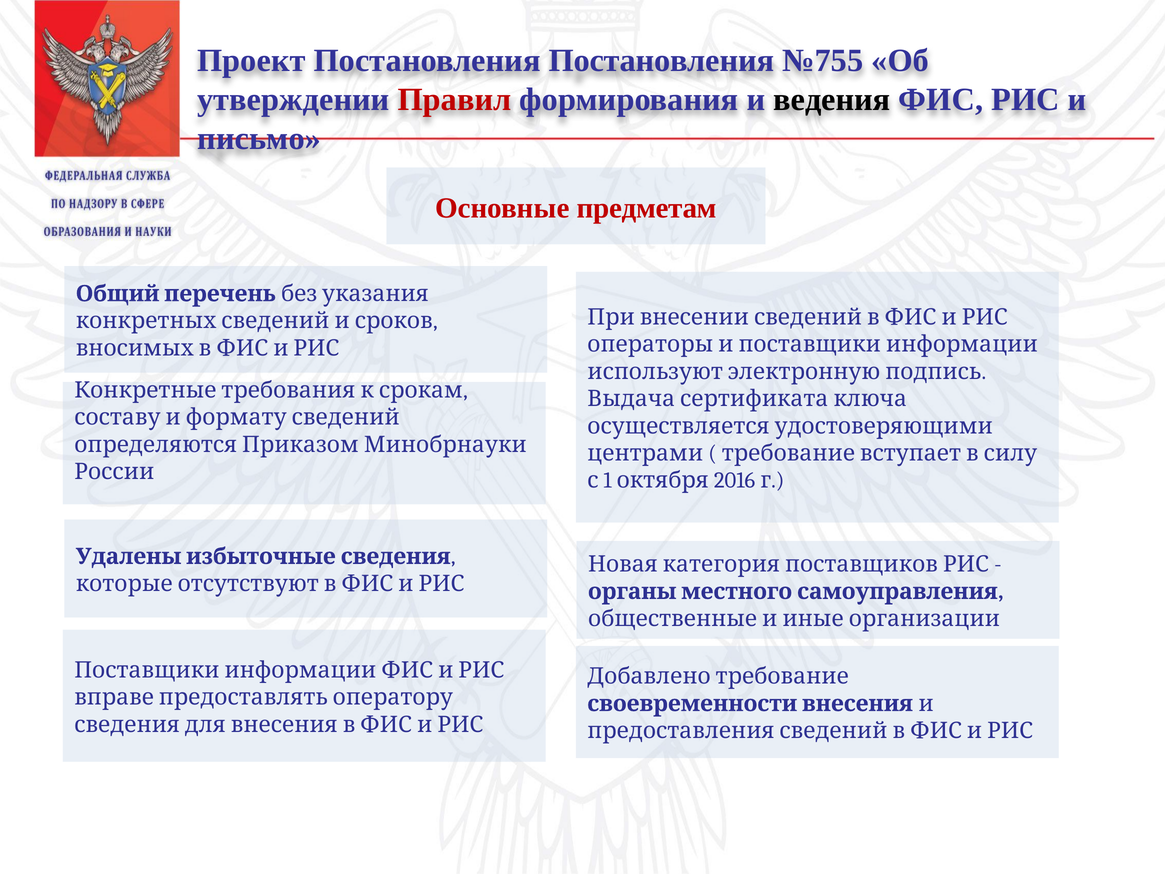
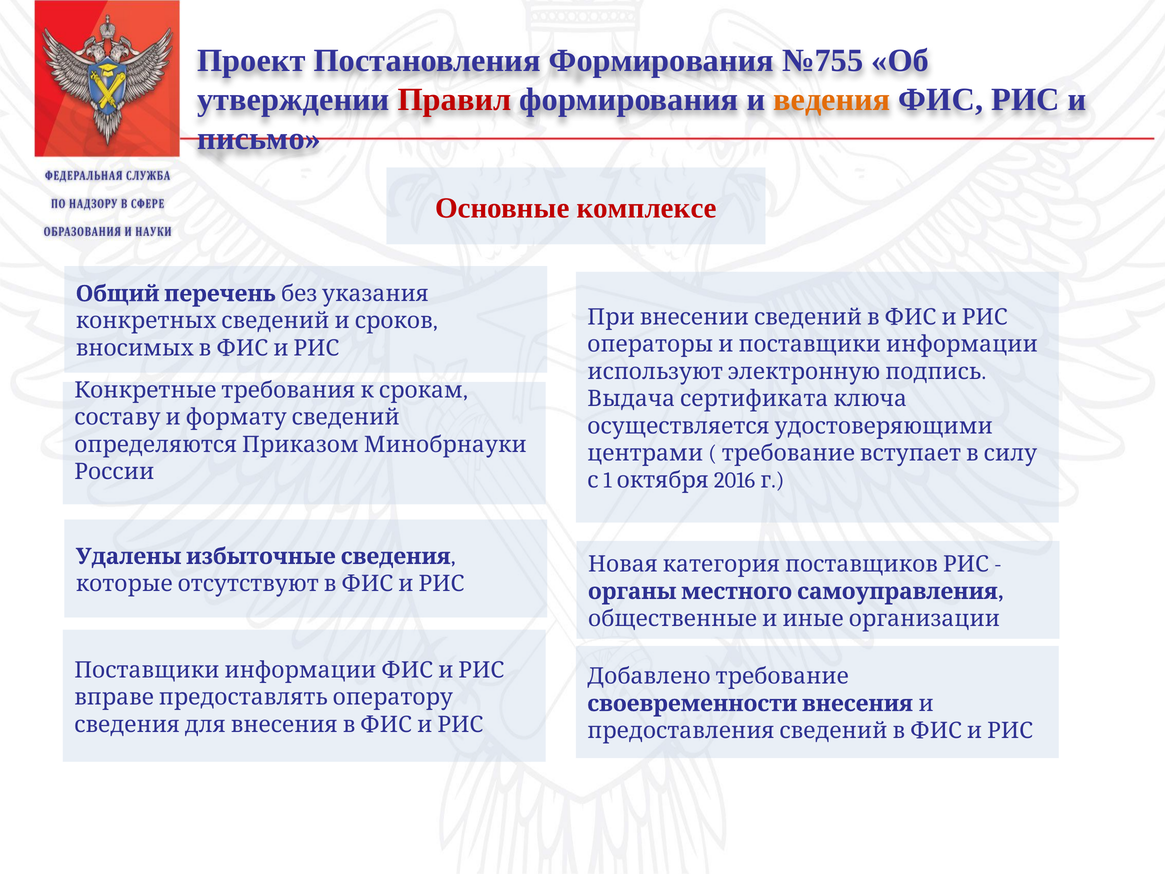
Постановления Постановления: Постановления -> Формирования (661, 61)
ведения colour: black -> orange (832, 99)
предметам: предметам -> комплексе (647, 208)
